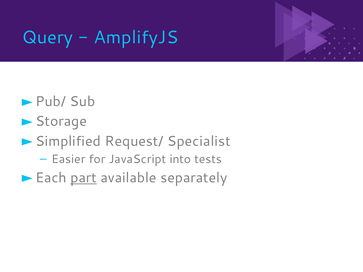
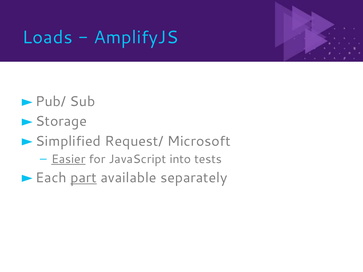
Query: Query -> Loads (47, 38)
Specialist: Specialist -> Microsoft (199, 141)
Easier underline: none -> present (68, 159)
